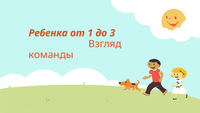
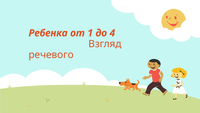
3: 3 -> 4 (112, 33)
команды: команды -> речевого (51, 55)
